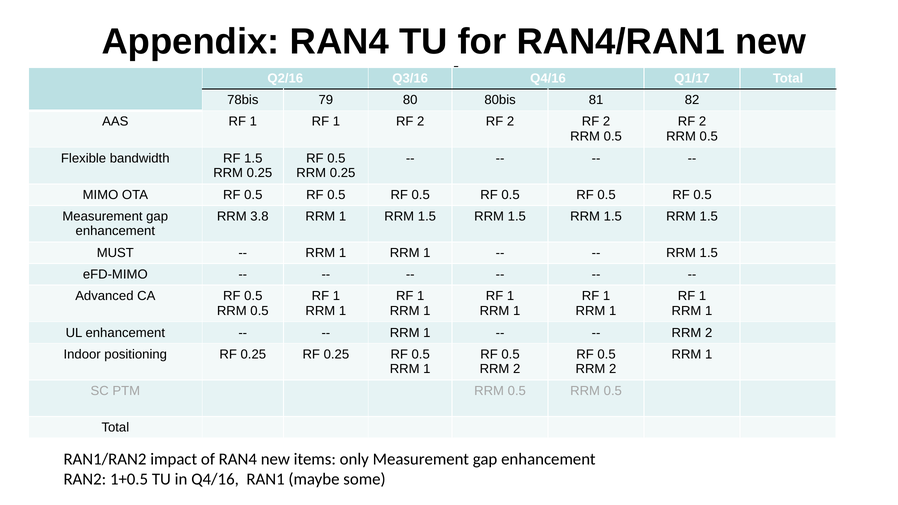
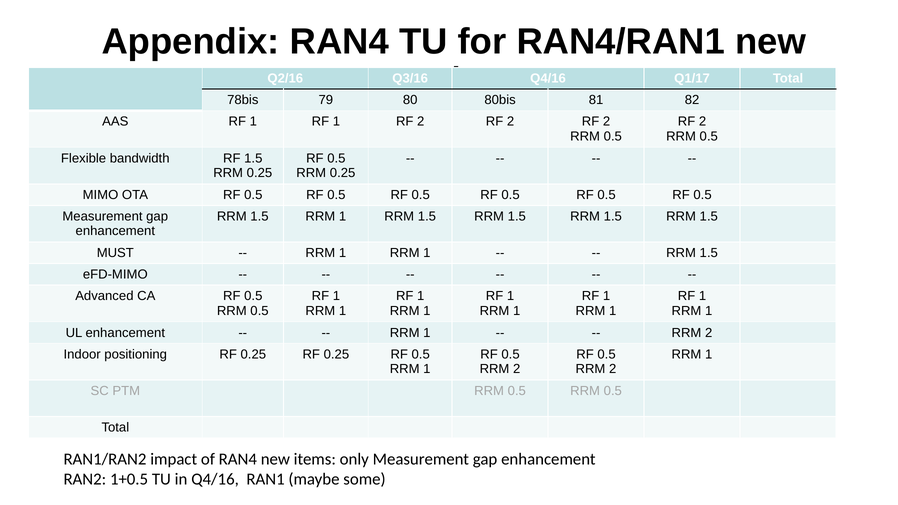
3.8: 3.8 -> 1.5 (259, 216)
